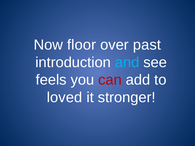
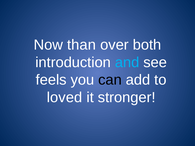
floor: floor -> than (82, 45)
past: past -> both (147, 45)
can colour: red -> black (110, 80)
